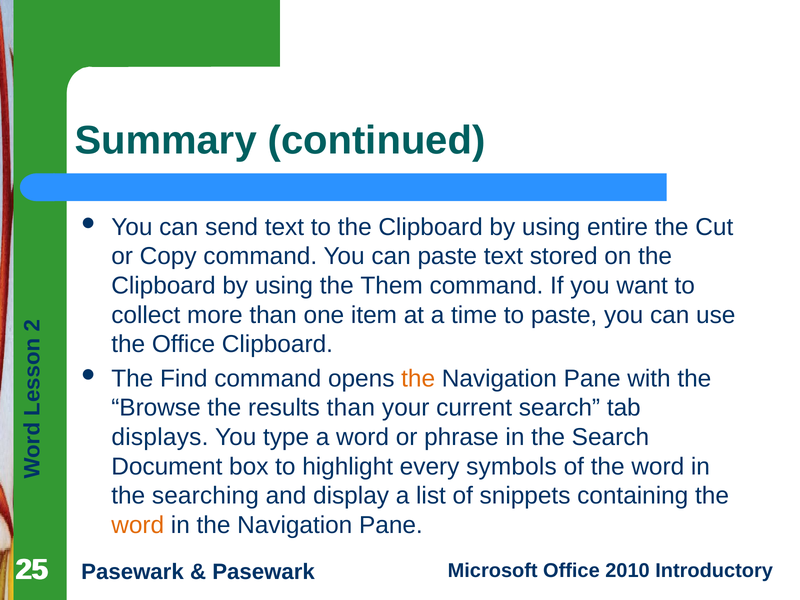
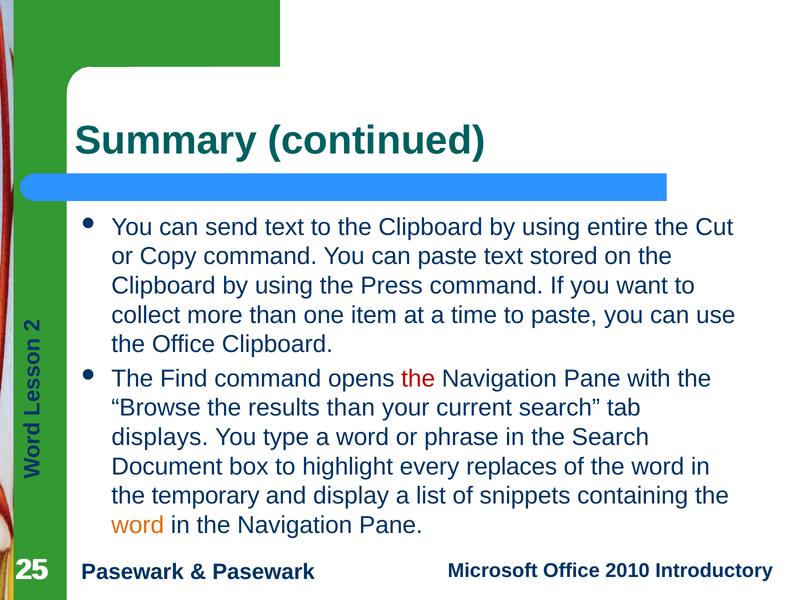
Them: Them -> Press (392, 286)
the colour: orange -> red (418, 379)
symbols: symbols -> replaces (512, 467)
searching: searching -> temporary (206, 496)
